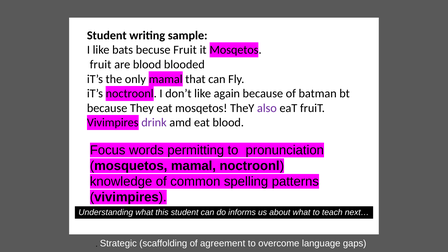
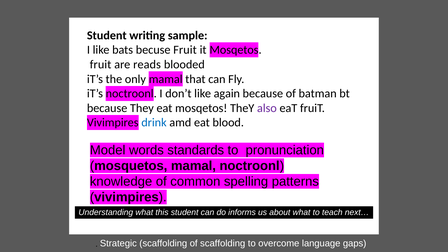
are blood: blood -> reads (147, 64)
drink colour: purple -> blue (154, 123)
Focus: Focus -> Model (108, 150)
permitting: permitting -> standards (196, 150)
of agreement: agreement -> scaffolding (223, 243)
